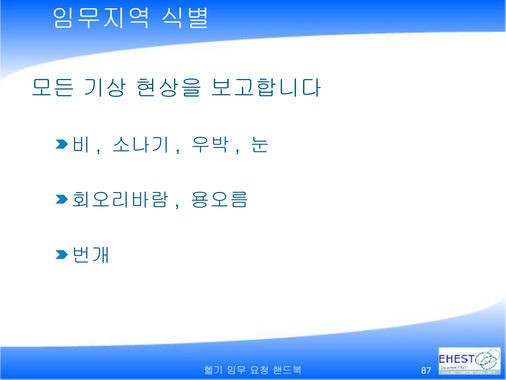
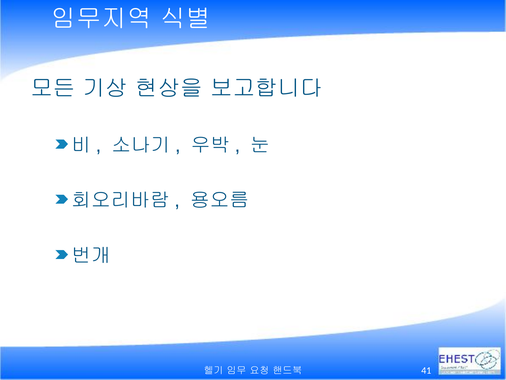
87: 87 -> 41 (426, 370)
